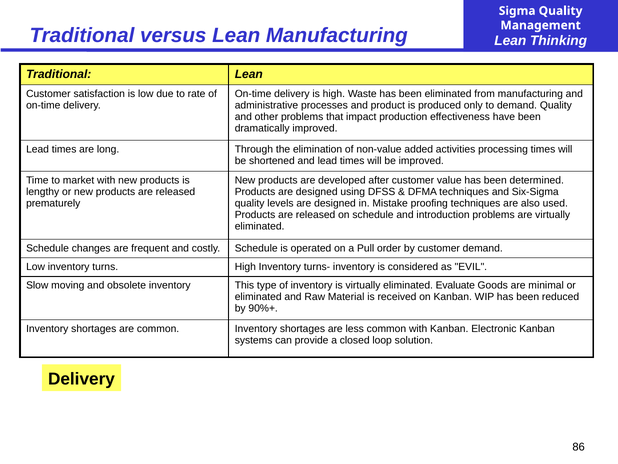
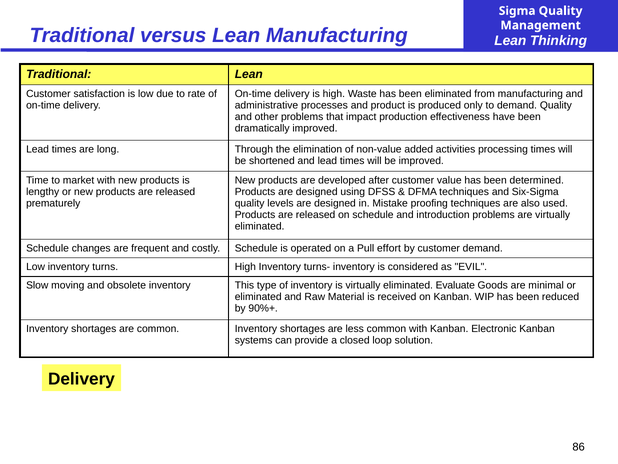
order: order -> effort (389, 248)
